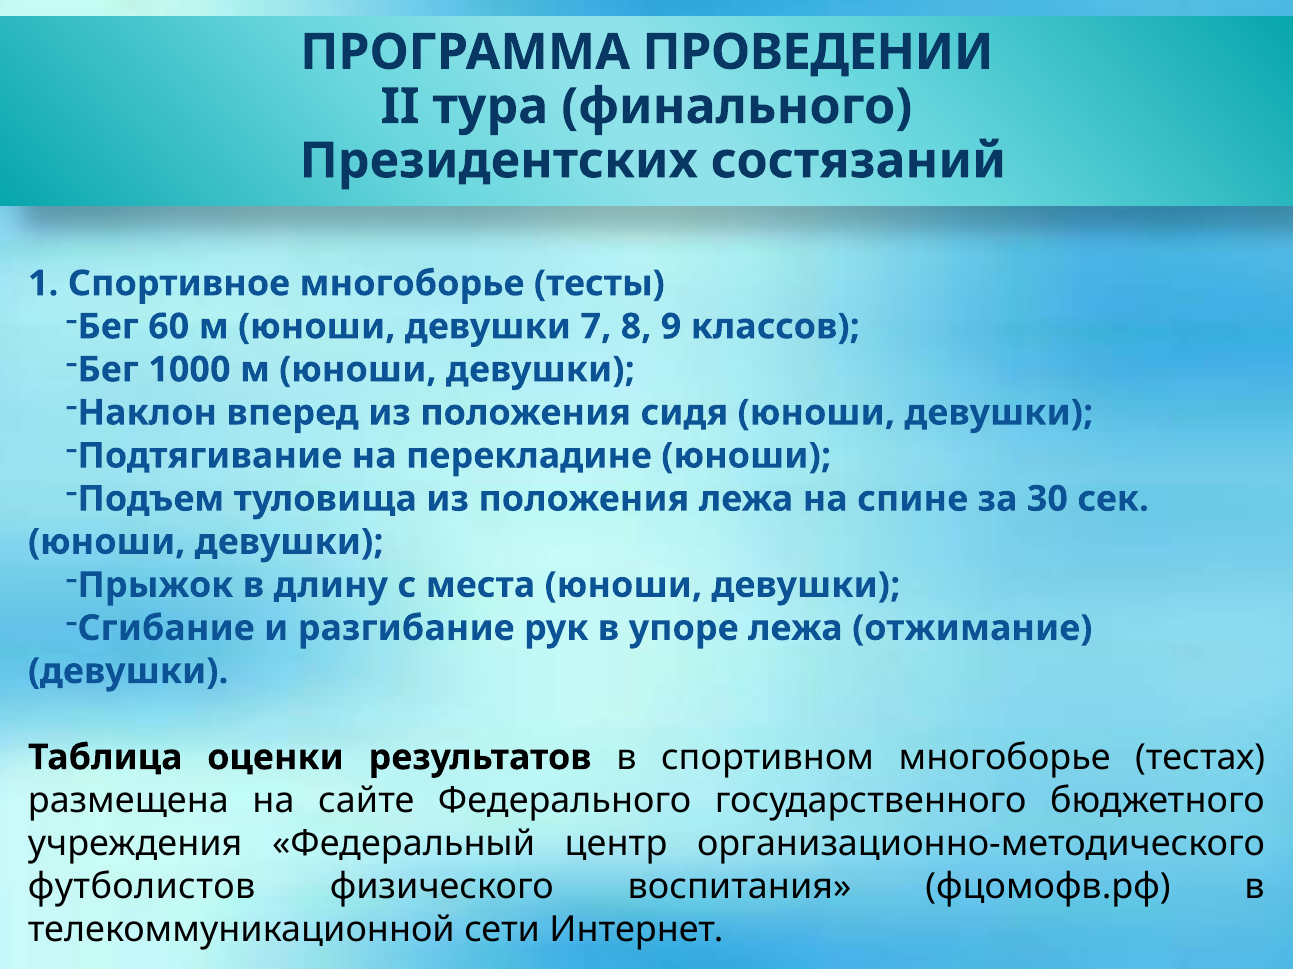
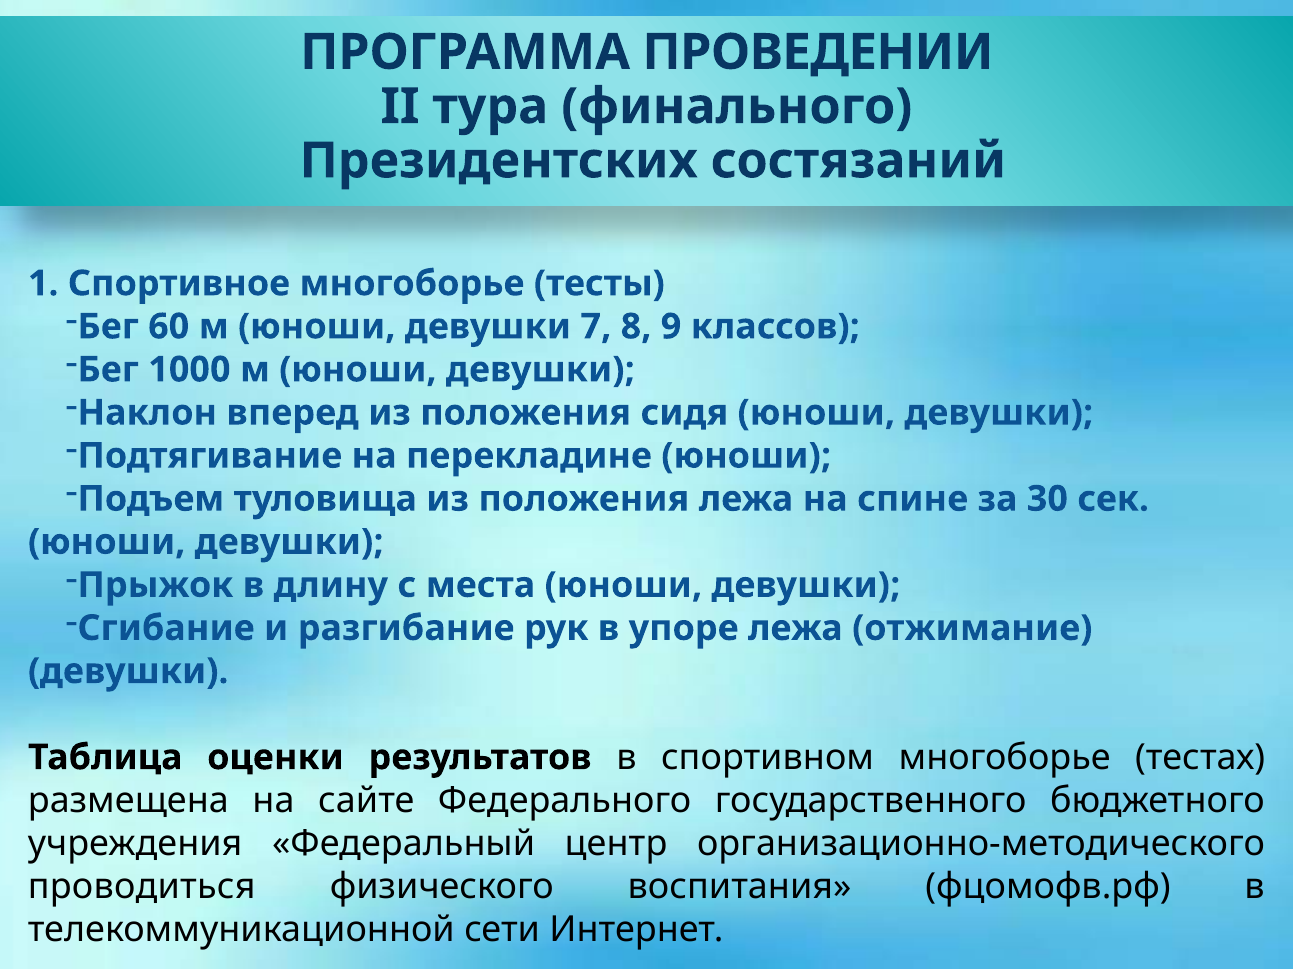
футболистов: футболистов -> проводиться (142, 887)
